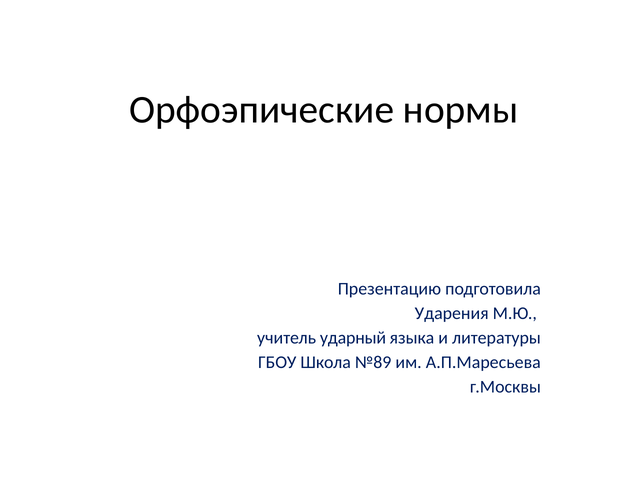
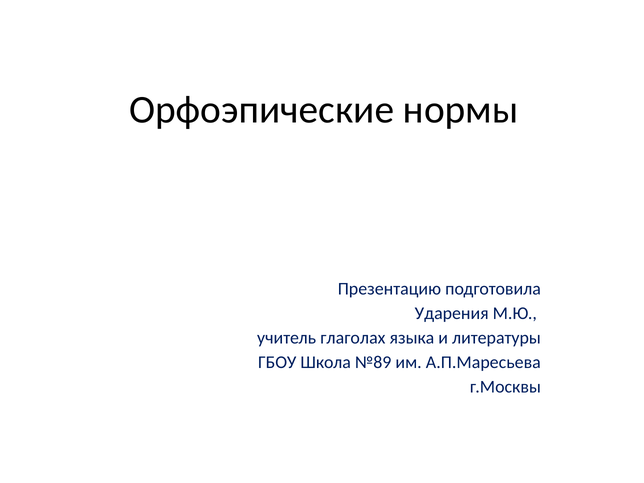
ударный: ударный -> глаголах (353, 338)
